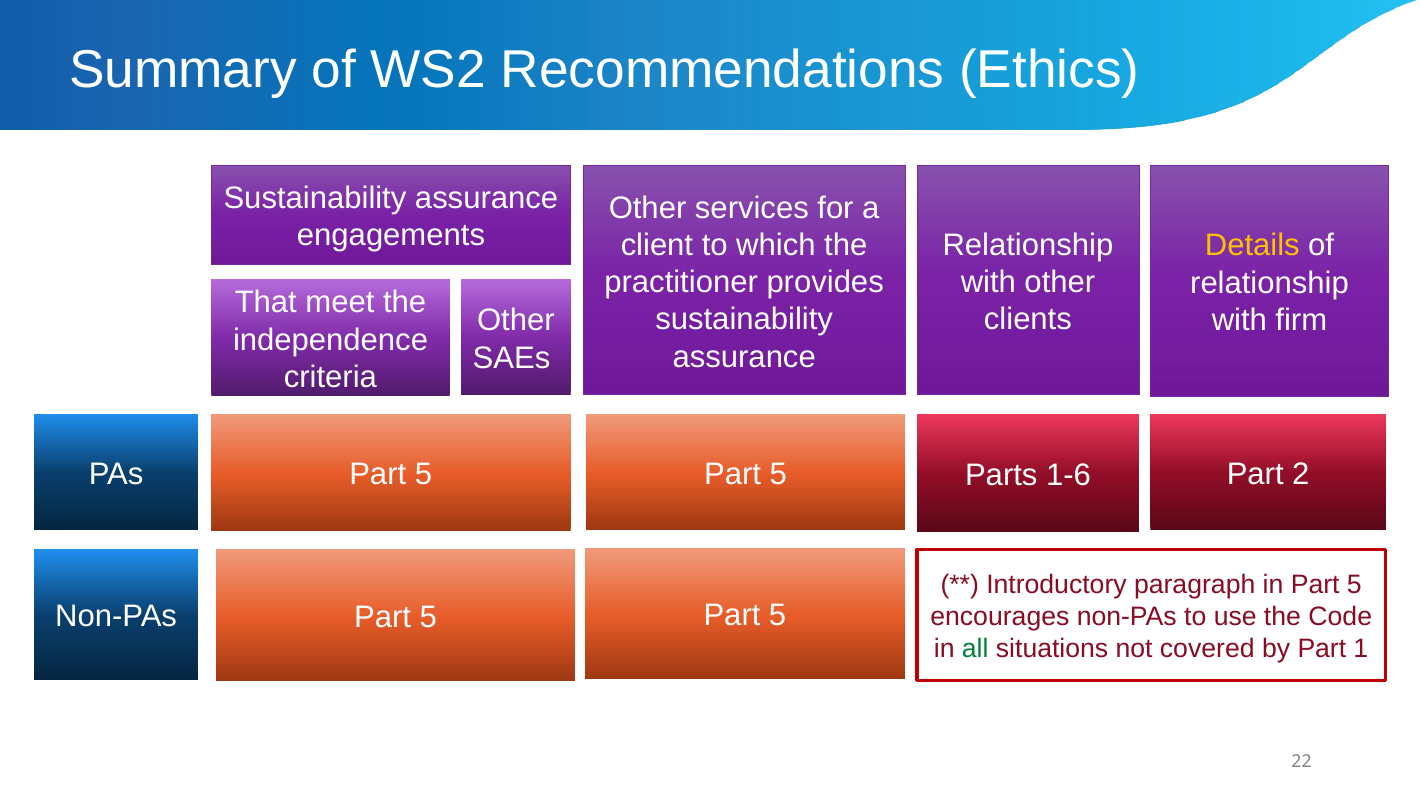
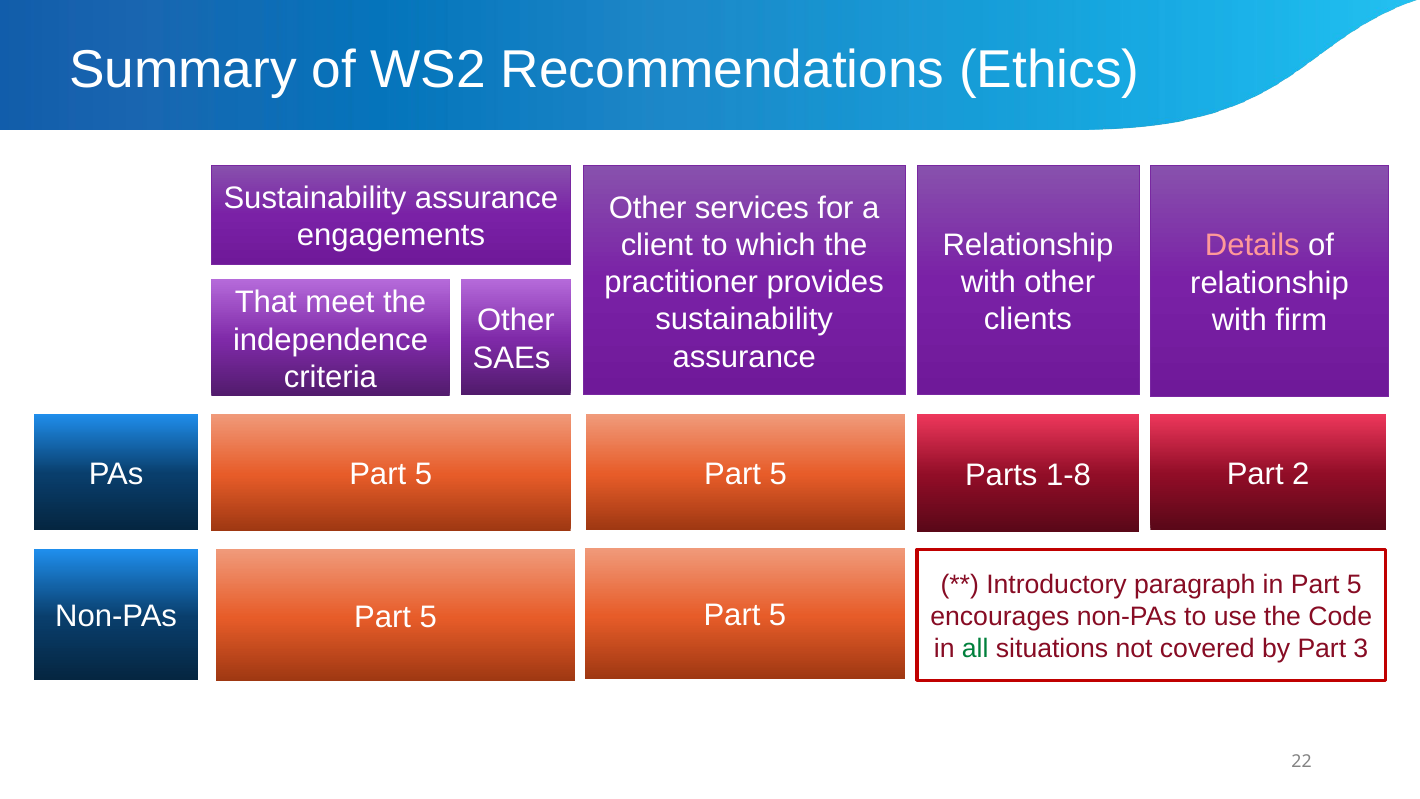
Details colour: yellow -> pink (1252, 246)
1-6: 1-6 -> 1-8 (1069, 475)
1: 1 -> 3 (1361, 649)
